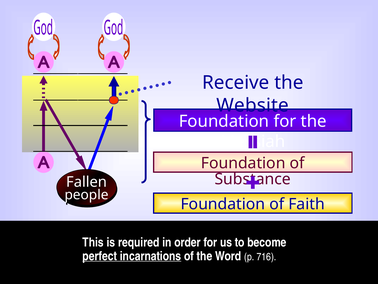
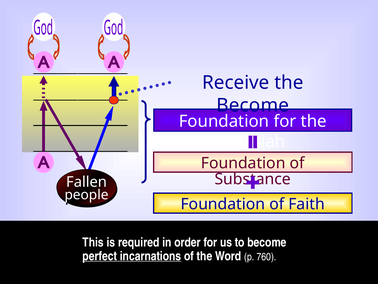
Website: Website -> Become (253, 105)
716: 716 -> 760 (266, 256)
